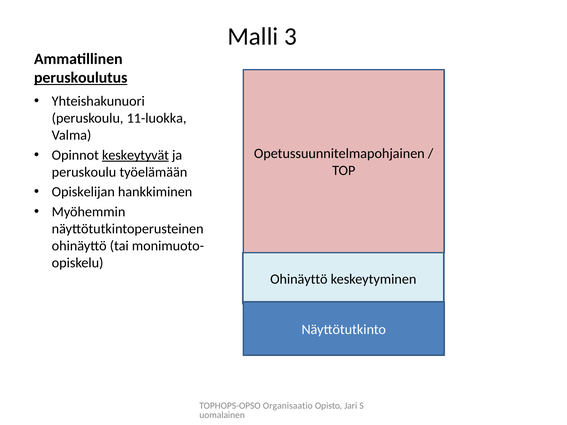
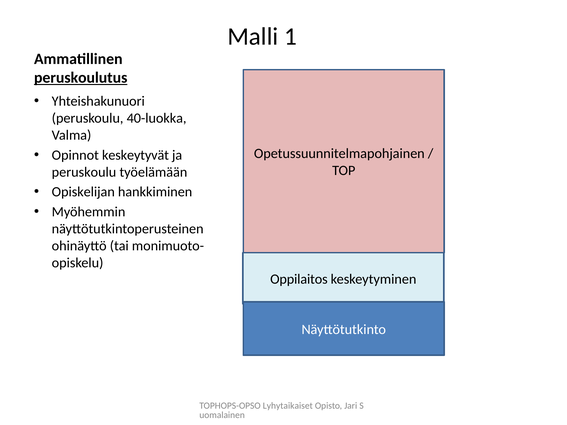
3: 3 -> 1 (290, 37)
11-luokka: 11-luokka -> 40-luokka (157, 118)
keskeytyvät underline: present -> none (135, 155)
Ohinäyttö: Ohinäyttö -> Oppilaitos (299, 279)
Organisaatio: Organisaatio -> Lyhytaikaiset (288, 406)
